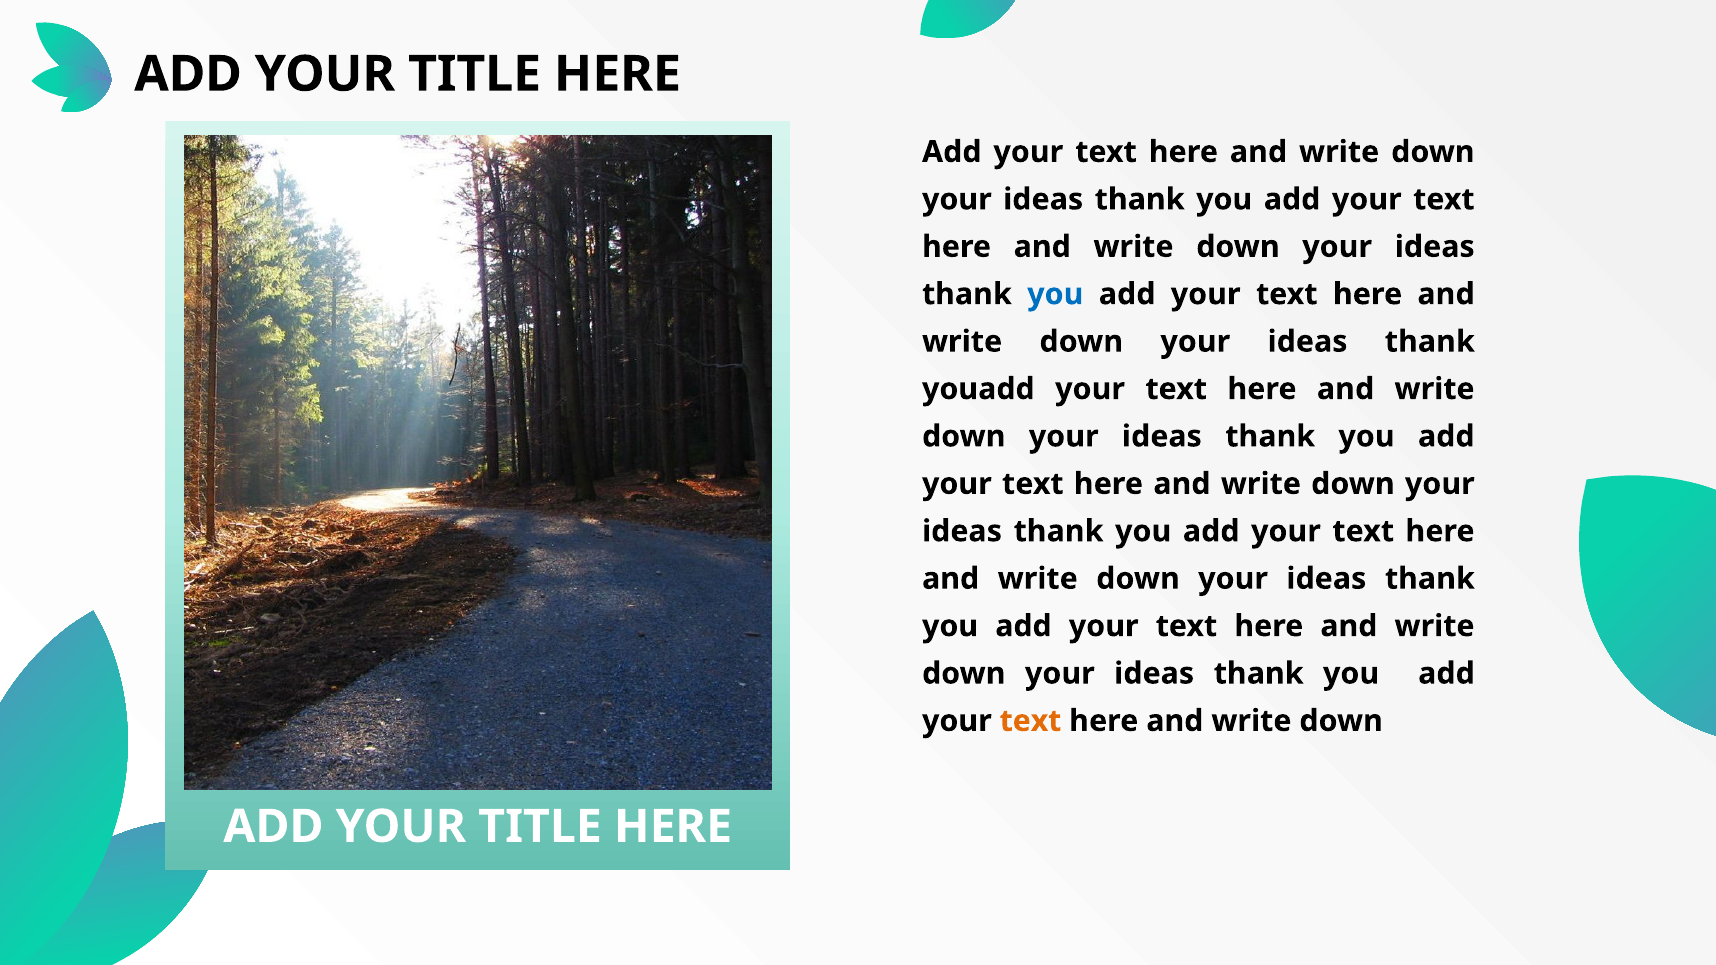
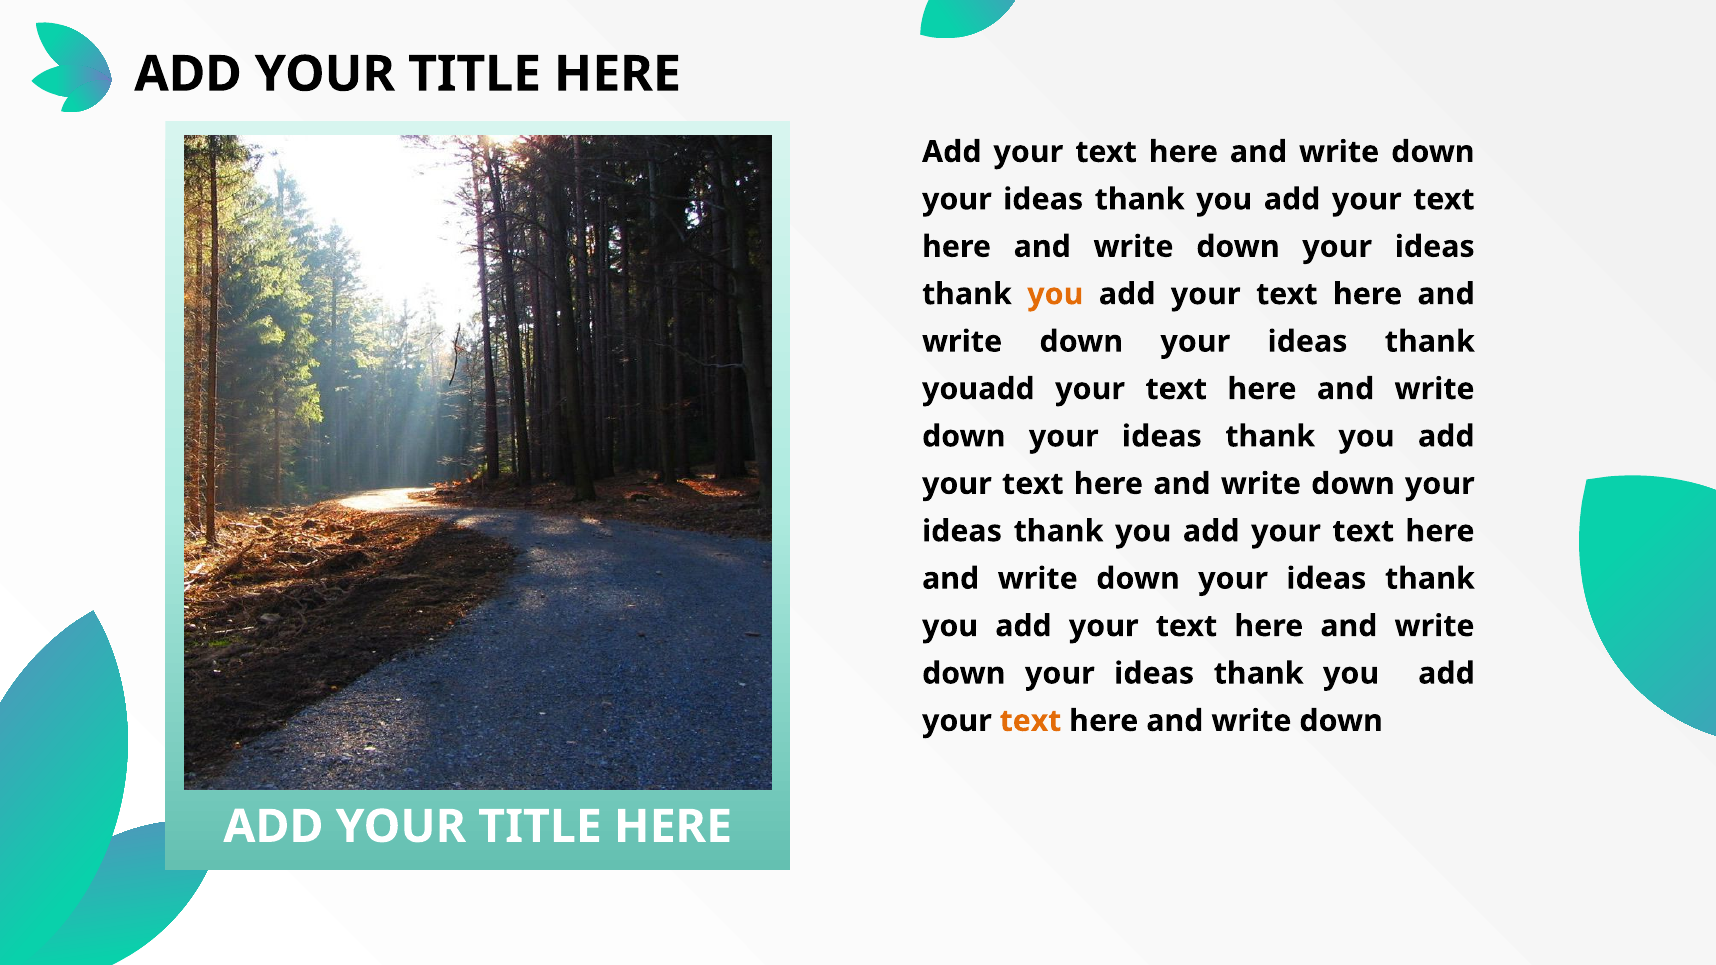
you colour: blue -> orange (1055, 294)
